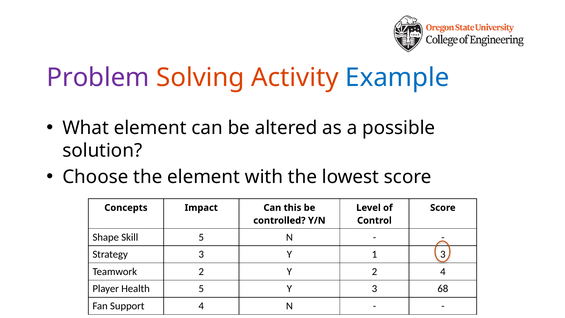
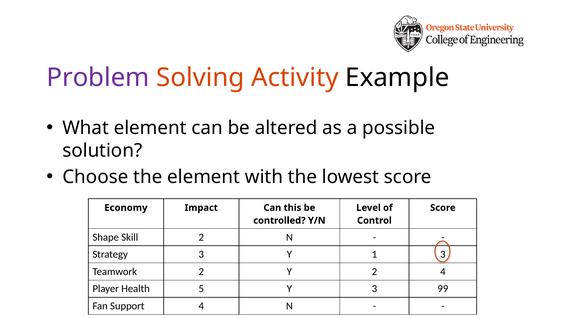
Example colour: blue -> black (397, 77)
Concepts: Concepts -> Economy (126, 208)
Skill 5: 5 -> 2 (201, 237)
68: 68 -> 99 (443, 289)
